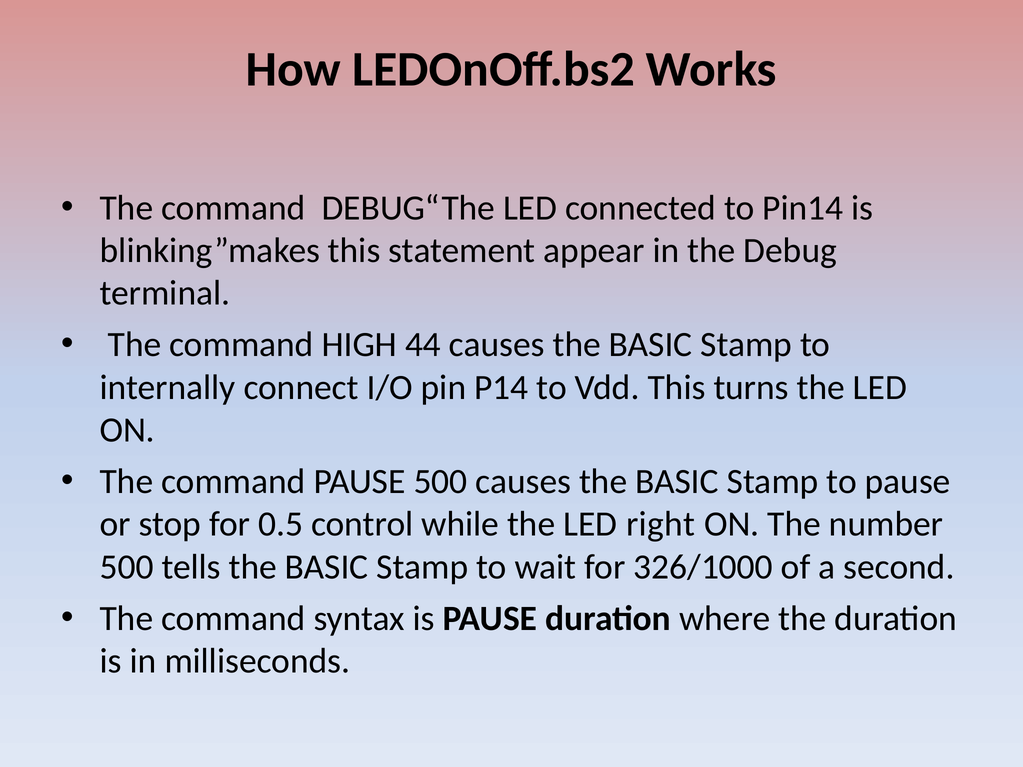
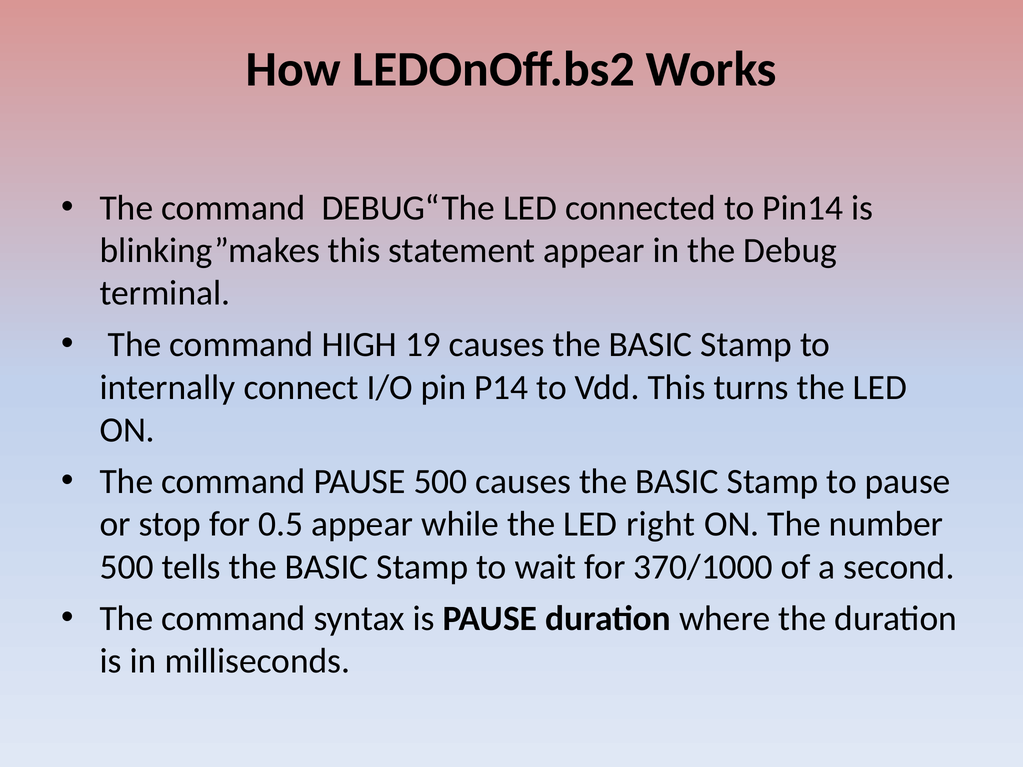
44: 44 -> 19 (423, 345)
0.5 control: control -> appear (362, 524)
326/1000: 326/1000 -> 370/1000 (703, 567)
